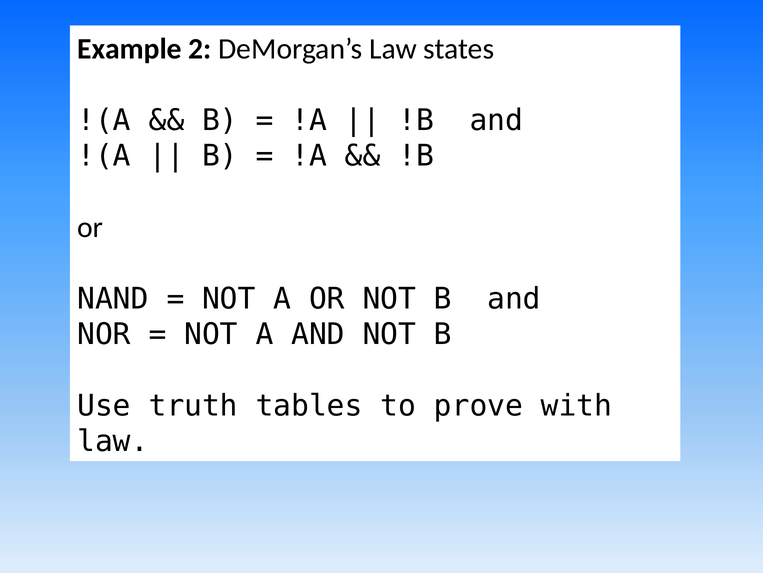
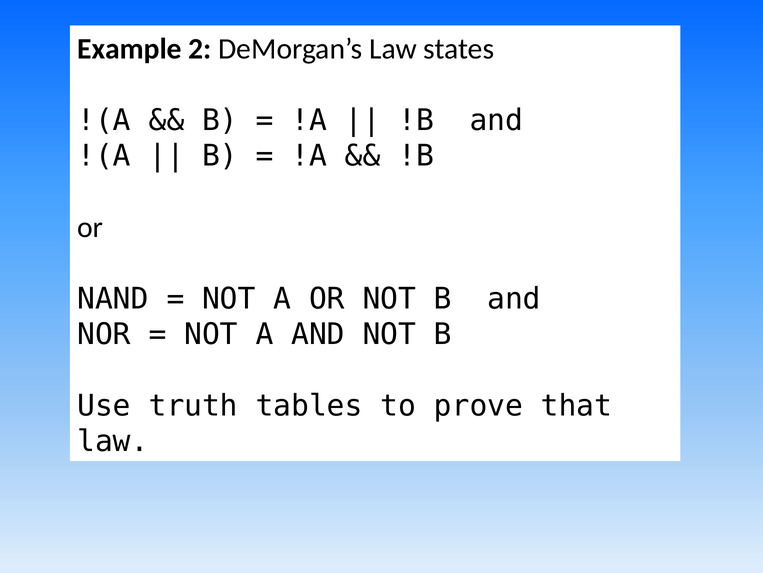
with: with -> that (577, 405)
